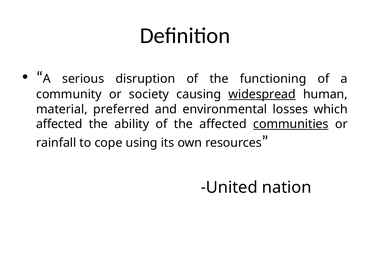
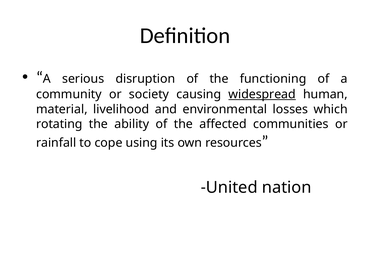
preferred: preferred -> livelihood (121, 109)
affected: affected -> rotating (59, 124)
communities underline: present -> none (291, 124)
